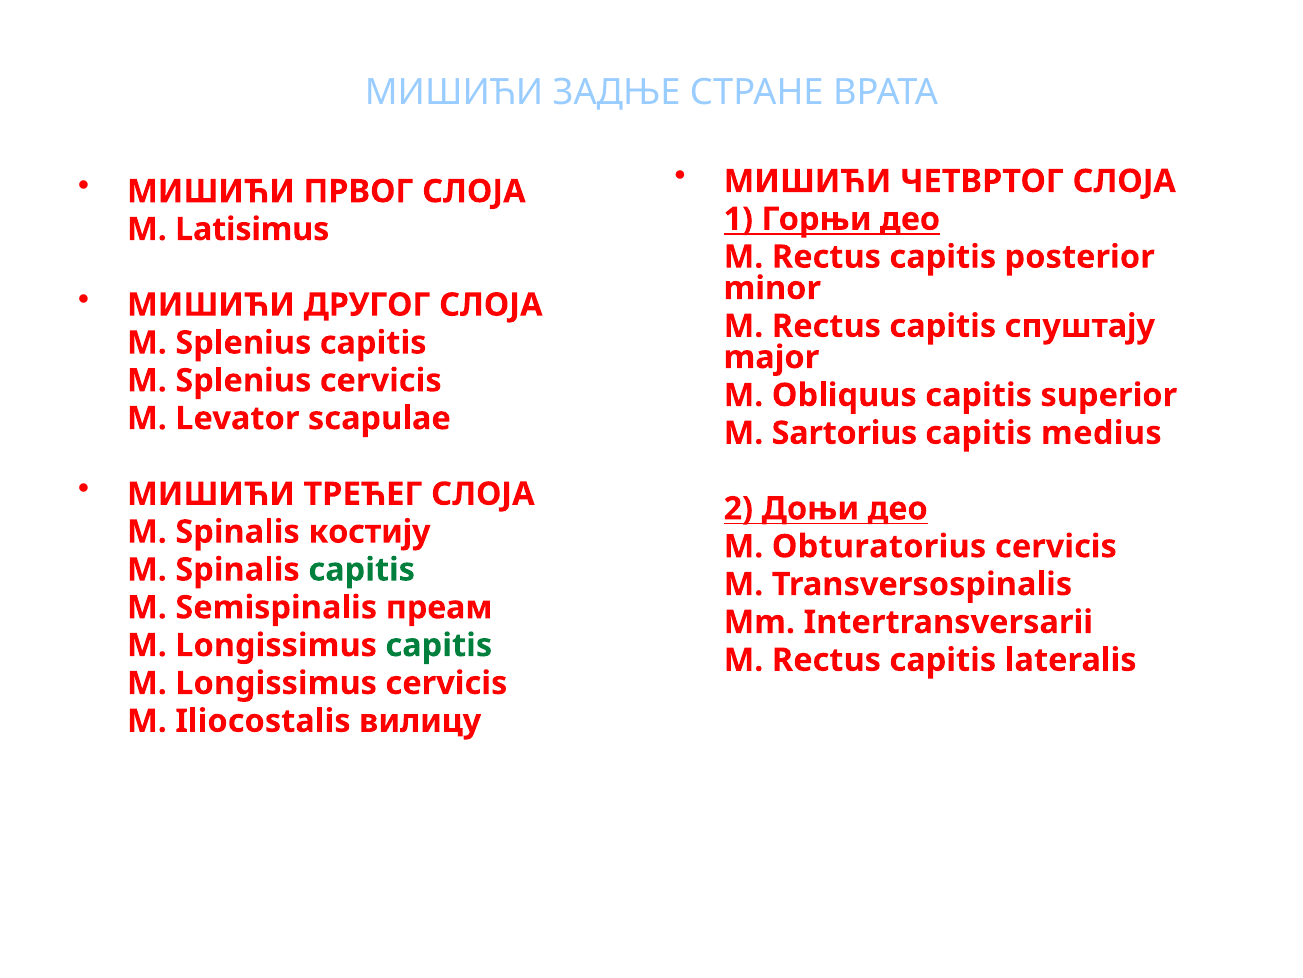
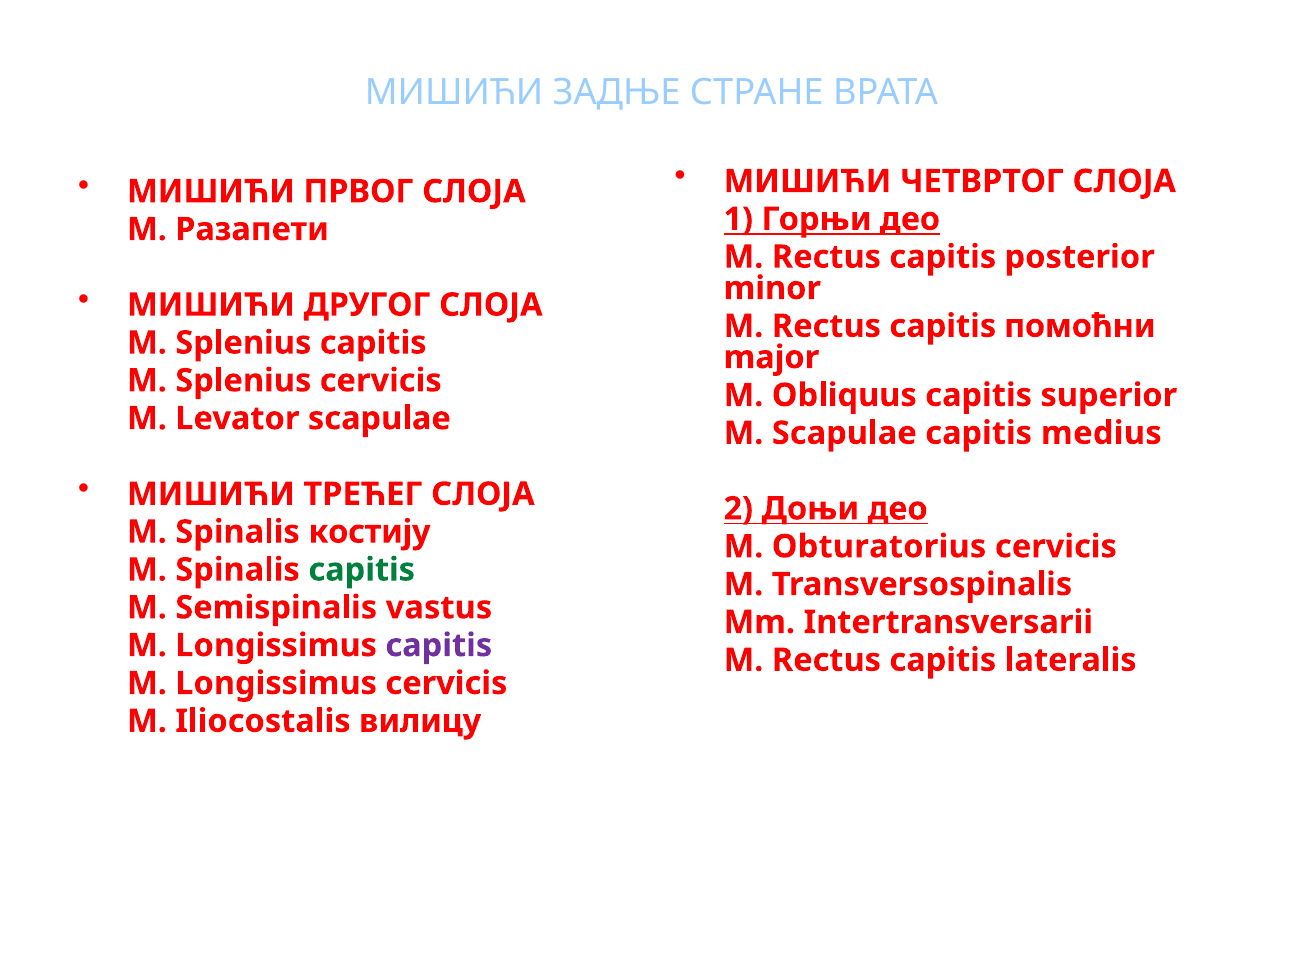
Latisimus: Latisimus -> Разапети (252, 229)
спуштају: спуштају -> помоћни (1080, 326)
M Sartorius: Sartorius -> Scapulae (844, 433)
преам: преам -> vastus (439, 607)
capitis colour: green -> purple (439, 645)
